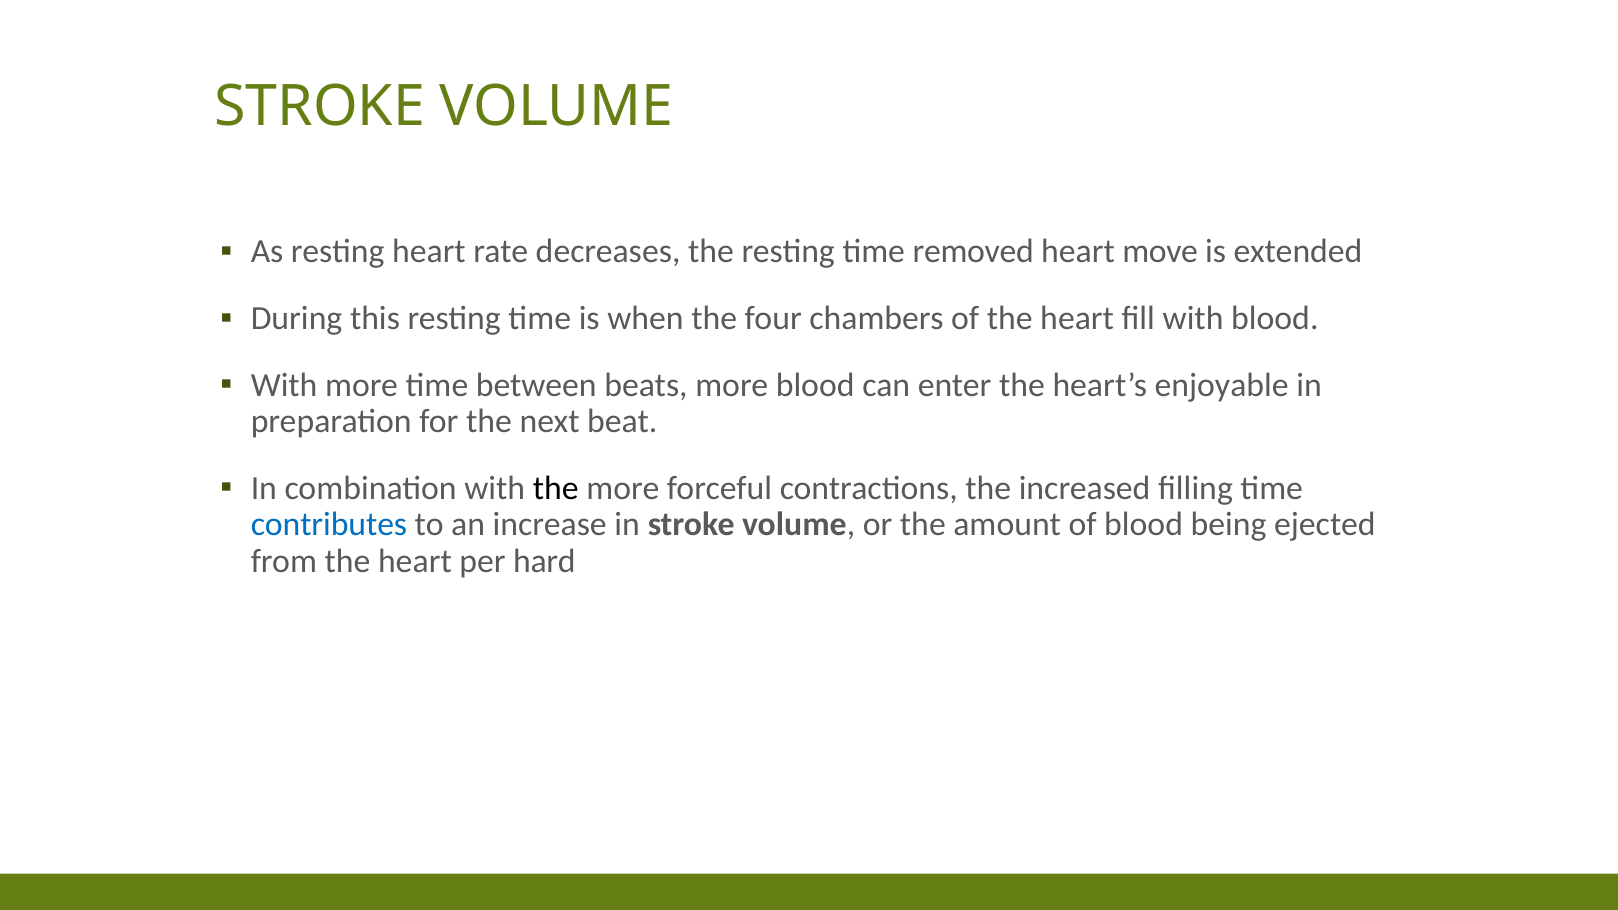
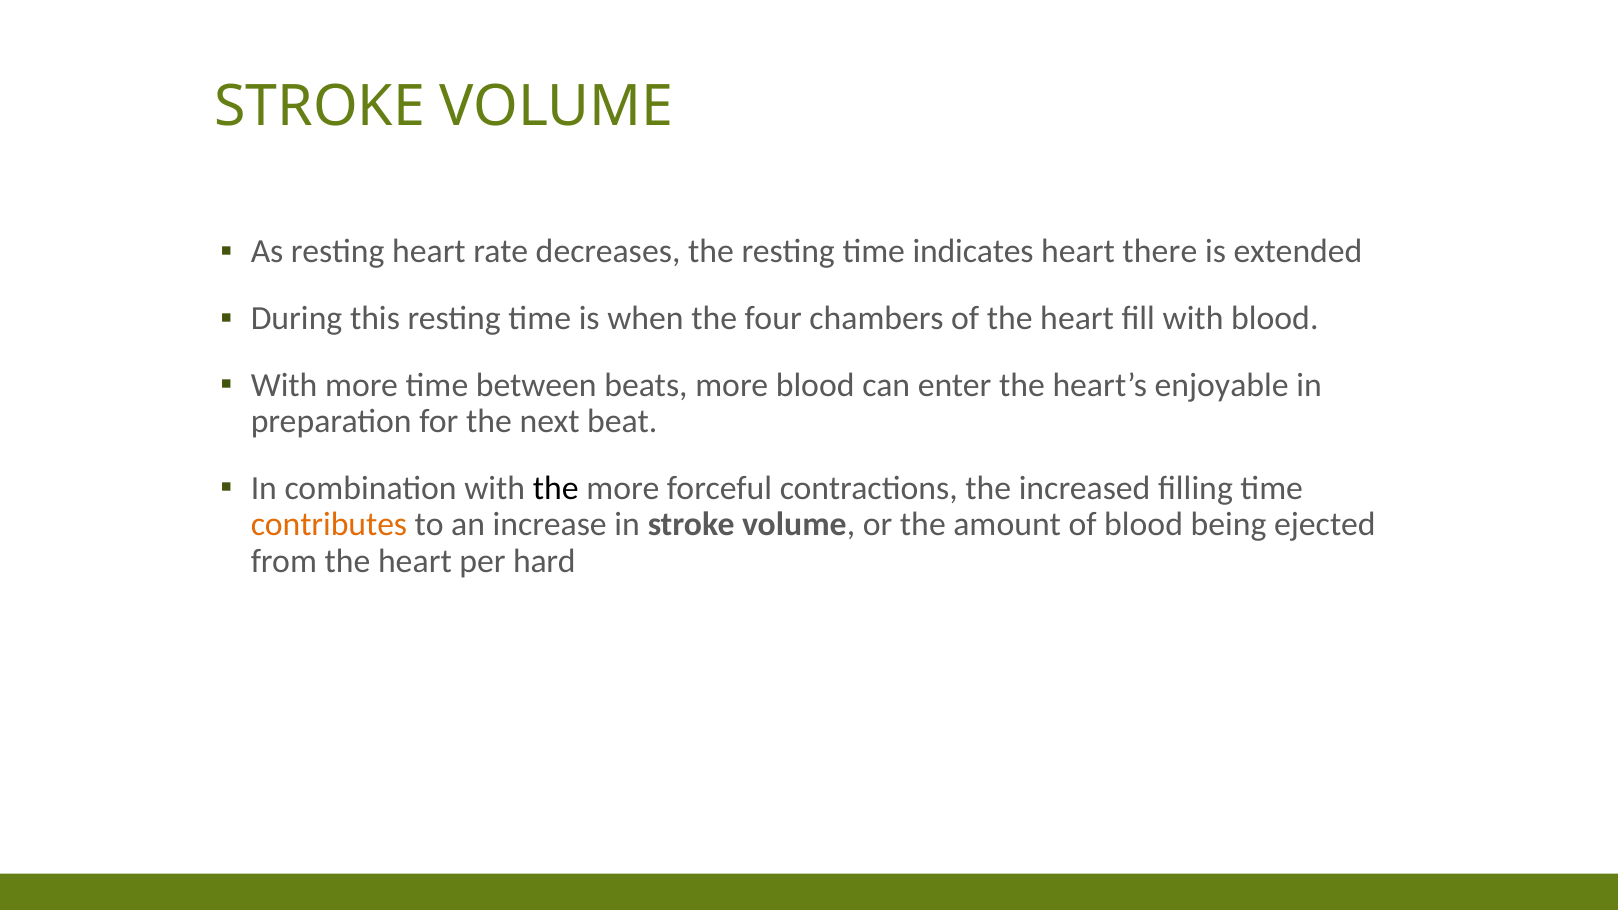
removed: removed -> indicates (973, 252)
move: move -> there (1160, 252)
contributes colour: blue -> orange (329, 525)
